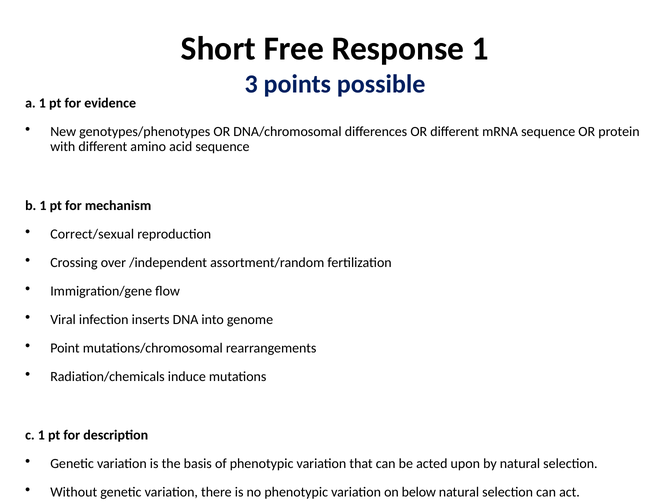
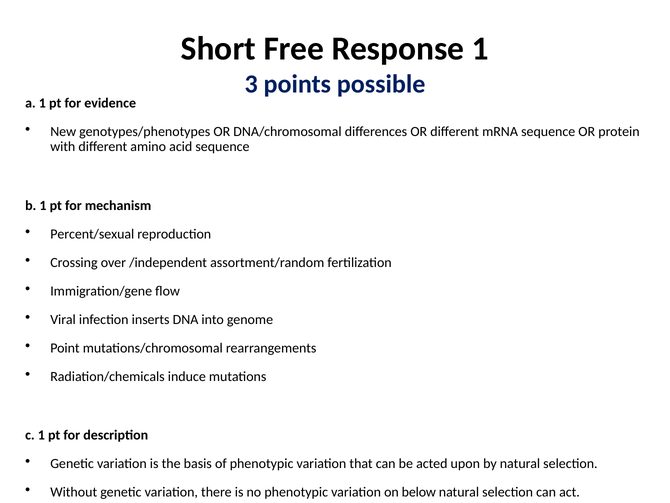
Correct/sexual: Correct/sexual -> Percent/sexual (92, 234)
